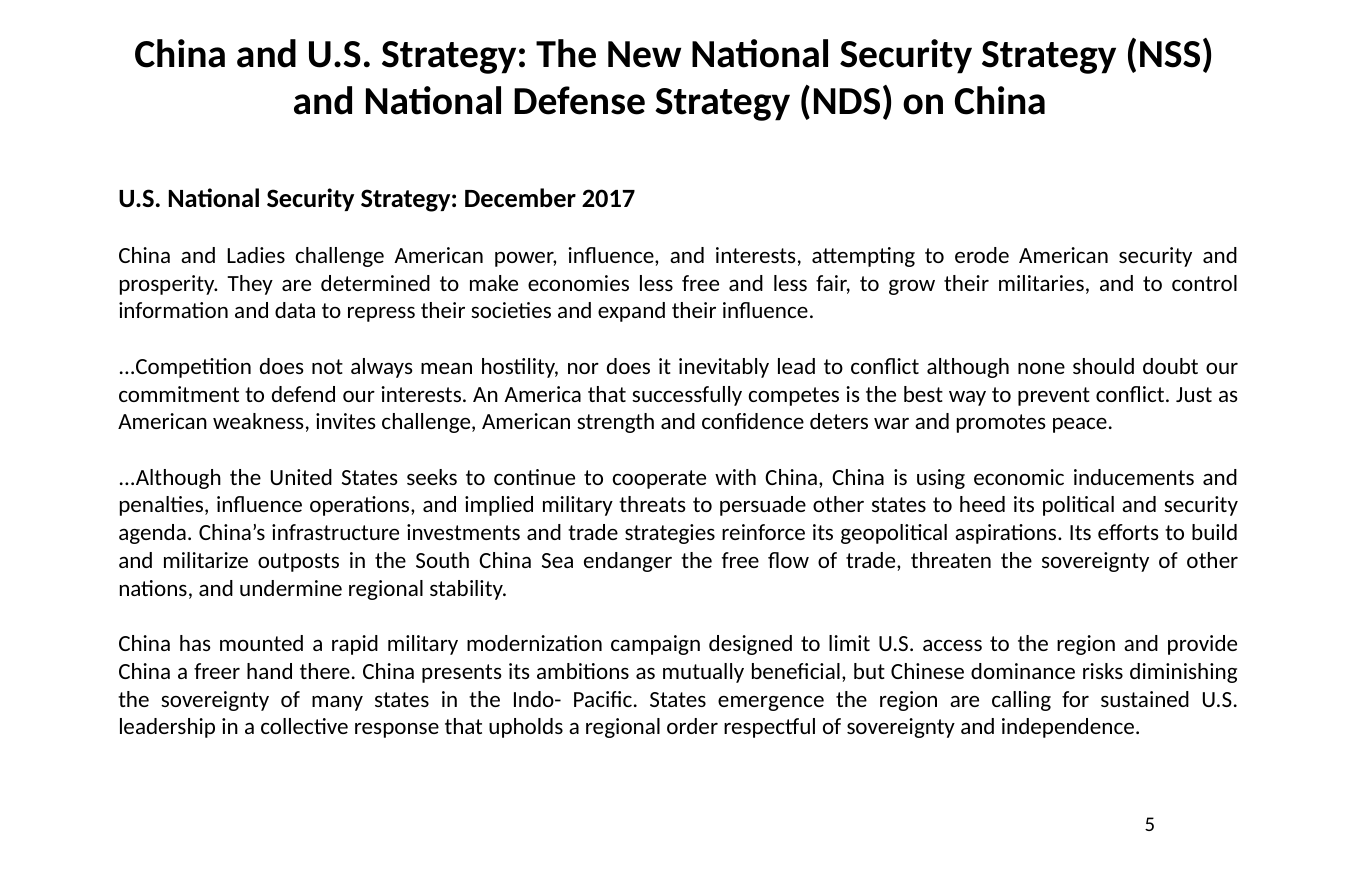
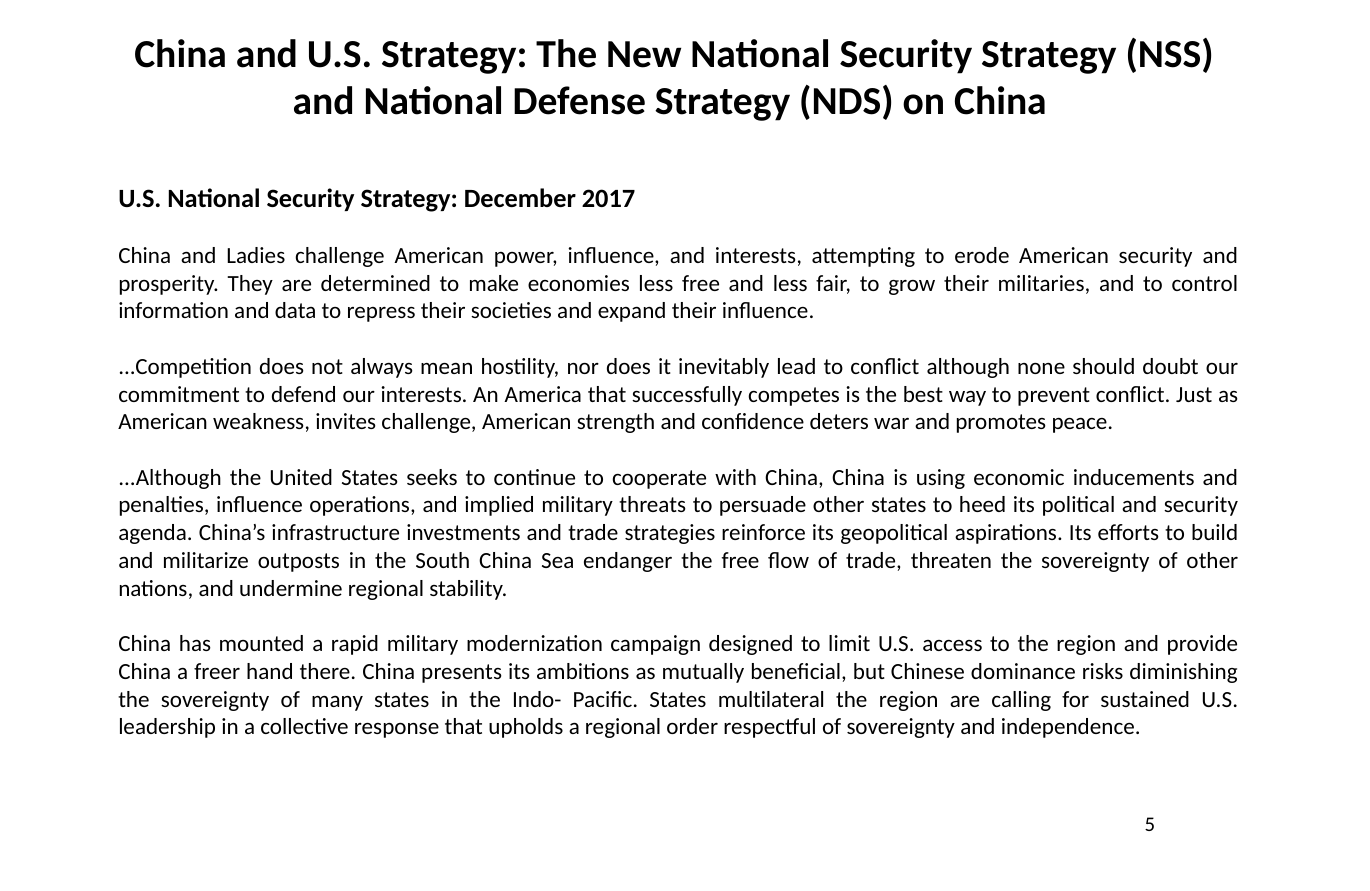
emergence: emergence -> multilateral (771, 699)
